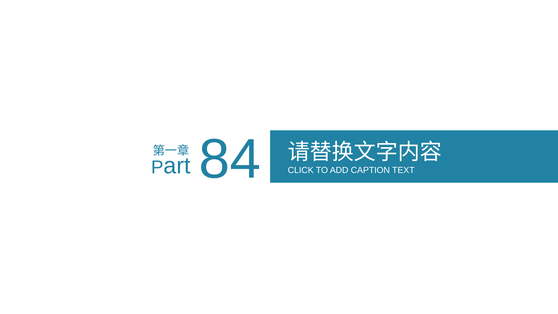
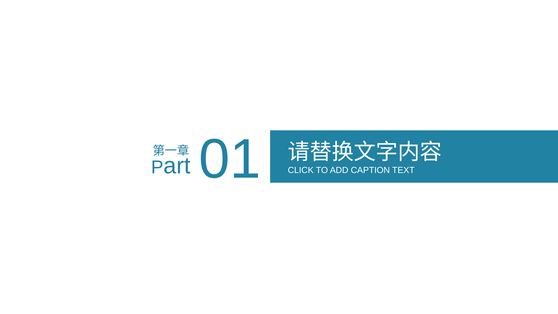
84: 84 -> 01 (230, 159)
